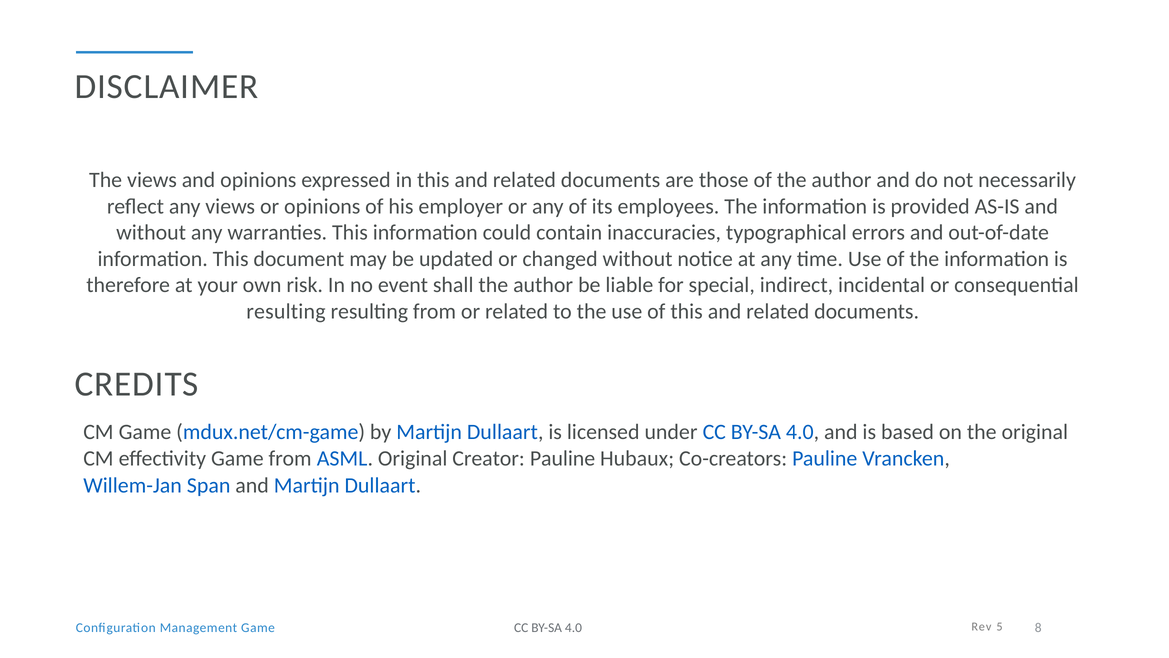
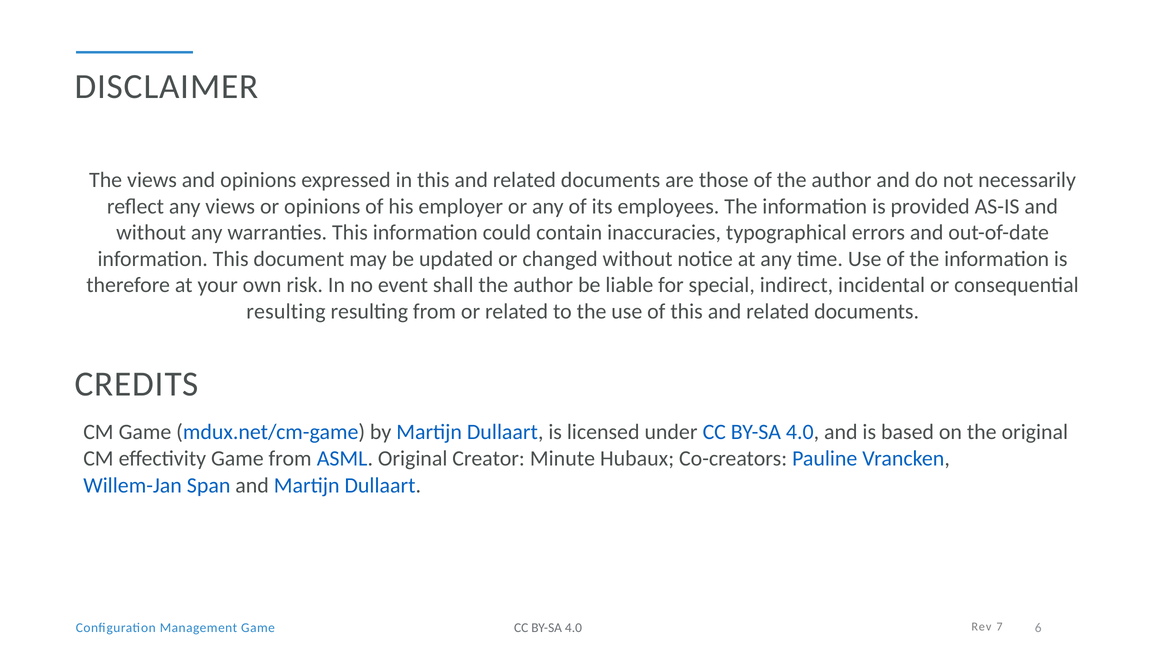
Creator Pauline: Pauline -> Minute (562, 458)
5: 5 -> 7 (999, 627)
8: 8 -> 6 (1038, 627)
